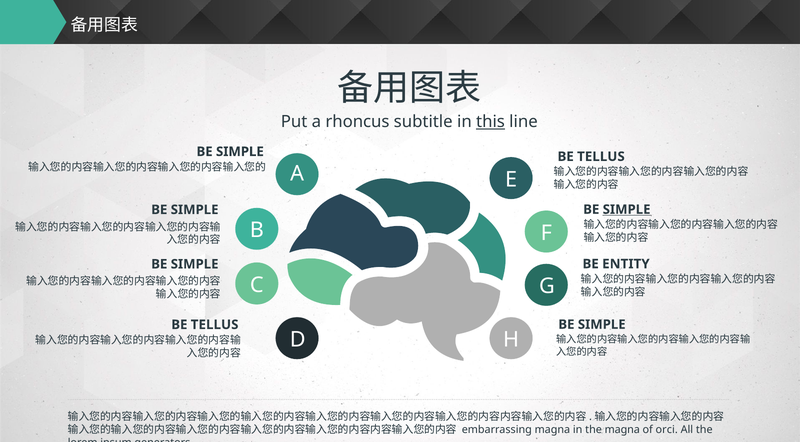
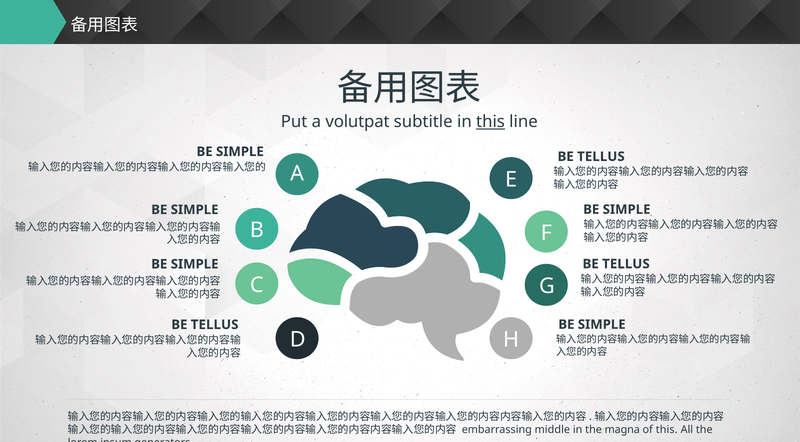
rhoncus: rhoncus -> volutpat (358, 122)
SIMPLE underline: present -> none (627, 210)
ENTITY: ENTITY -> TELLUS (626, 264)
embarrassing magna: magna -> middle (552, 430)
of orci: orci -> this (667, 430)
